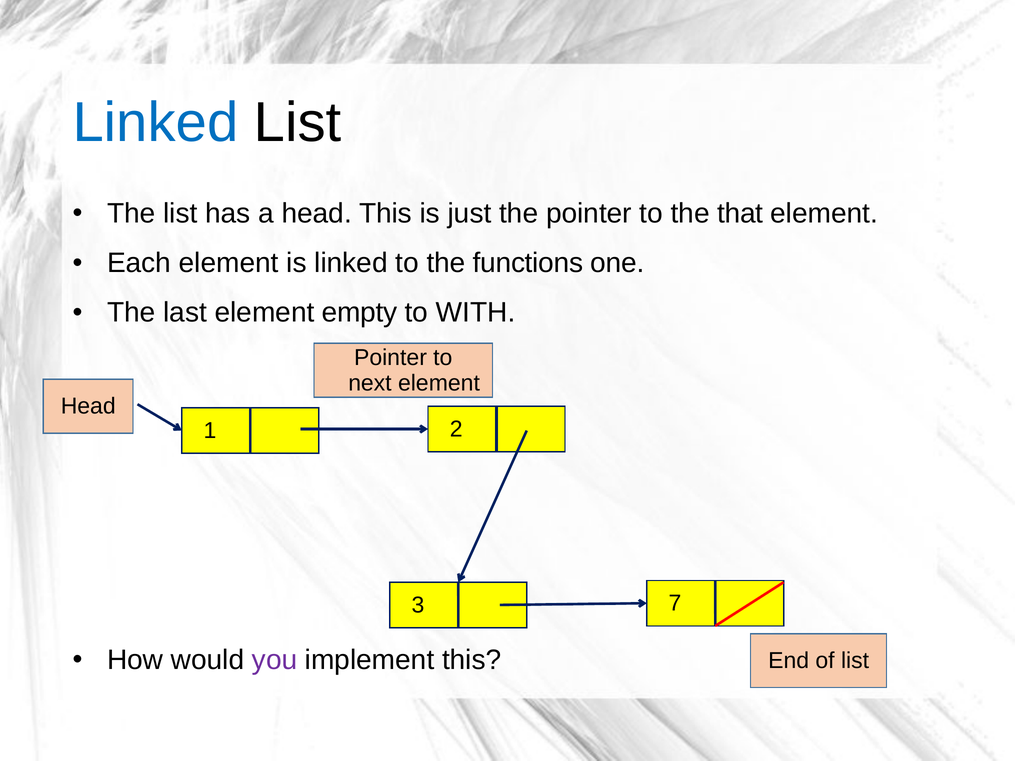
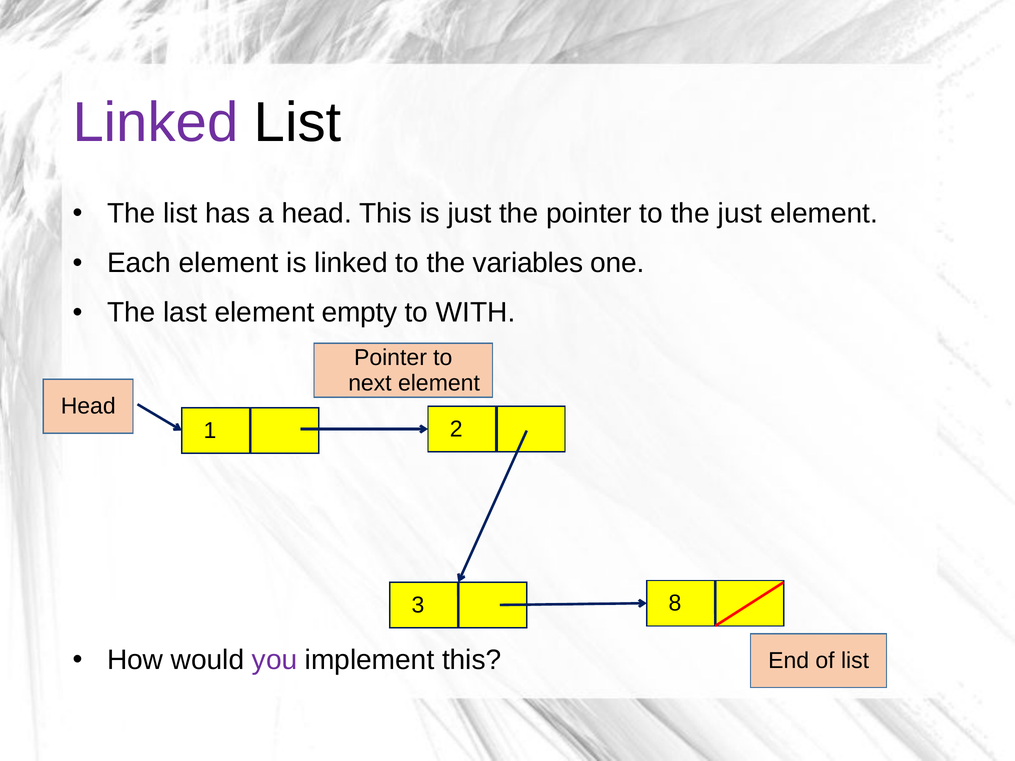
Linked colour: blue -> purple (155, 123)
the that: that -> just (740, 214)
functions: functions -> variables (528, 263)
7: 7 -> 8 (675, 603)
